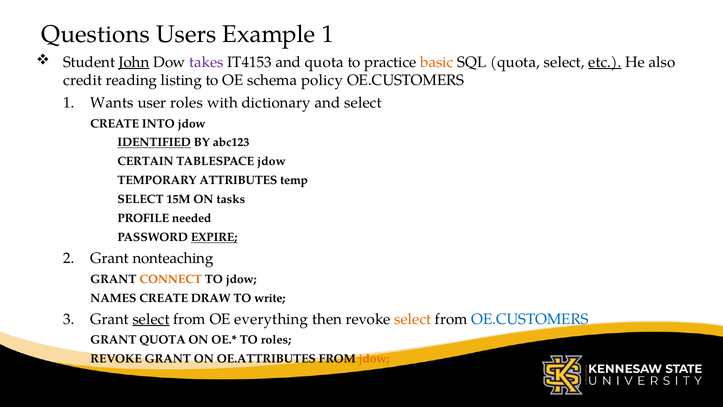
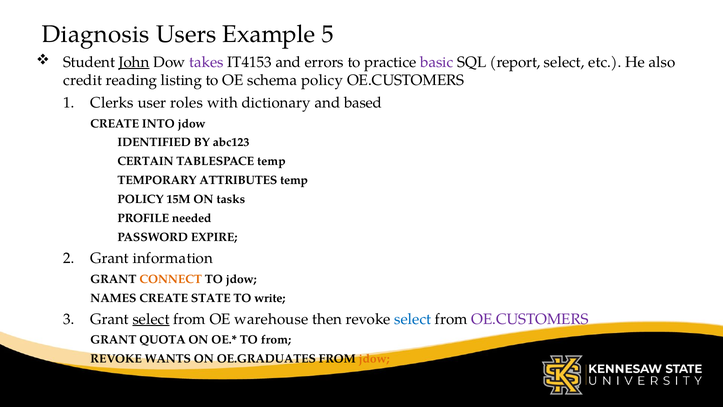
Questions: Questions -> Diagnosis (96, 34)
Example 1: 1 -> 5 (328, 34)
and quota: quota -> errors (324, 62)
basic colour: orange -> purple (437, 62)
SQL quota: quota -> report (515, 62)
etc underline: present -> none (605, 62)
Wants: Wants -> Clerks (112, 103)
and select: select -> based (363, 103)
IDENTIFIED underline: present -> none (154, 142)
TABLESPACE jdow: jdow -> temp (271, 161)
SELECT: SELECT -> POLICY (141, 199)
EXPIRE underline: present -> none (214, 237)
nonteaching: nonteaching -> information (173, 258)
DRAW: DRAW -> STATE (211, 298)
everything: everything -> warehouse (271, 319)
select colour: orange -> blue (413, 319)
OE.CUSTOMERS colour: blue -> purple (530, 319)
TO roles: roles -> from (276, 339)
REVOKE GRANT: GRANT -> WANTS (168, 358)
OE.ATTRIBUTES: OE.ATTRIBUTES -> OE.GRADUATES (266, 358)
